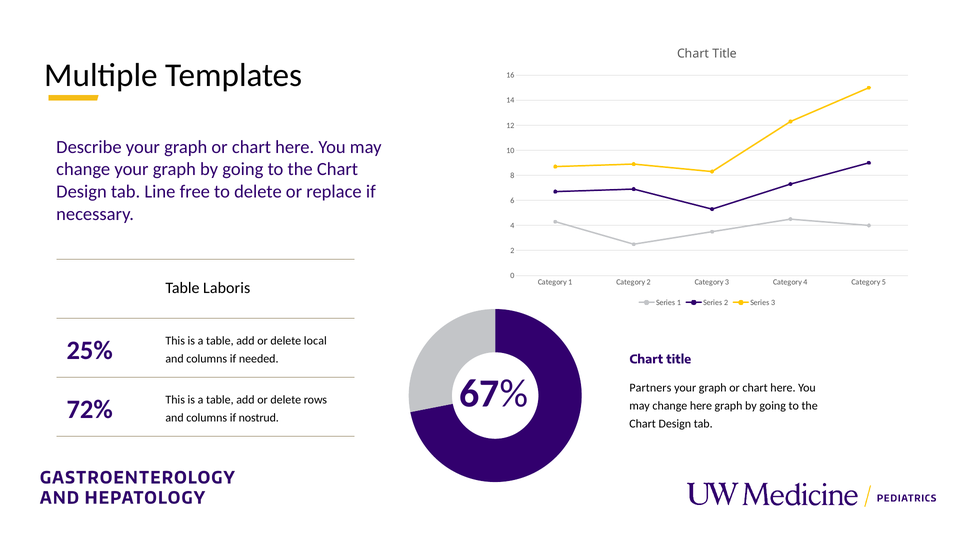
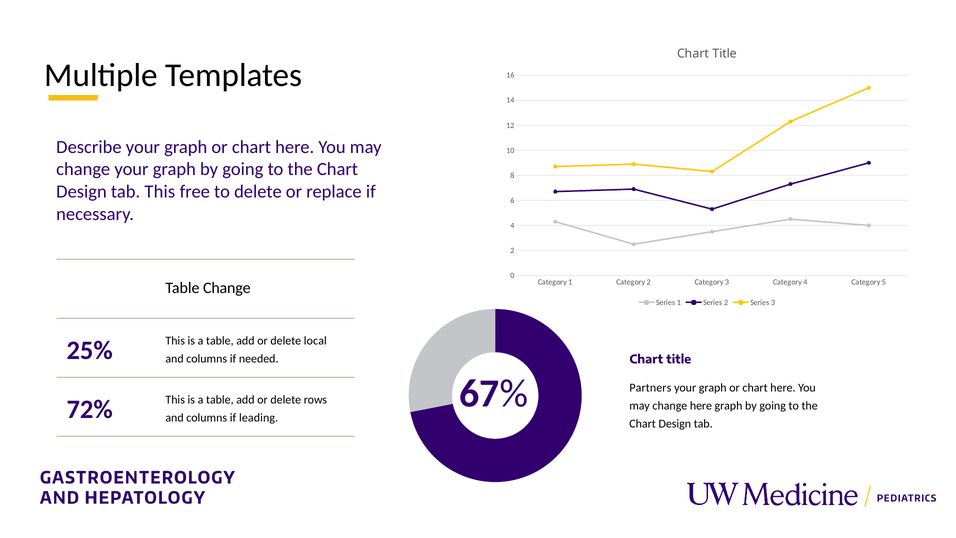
tab Line: Line -> This (160, 192)
Table Laboris: Laboris -> Change (227, 288)
nostrud: nostrud -> leading (259, 417)
